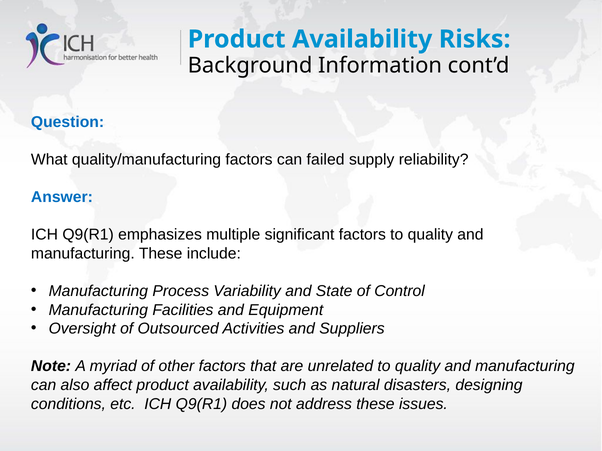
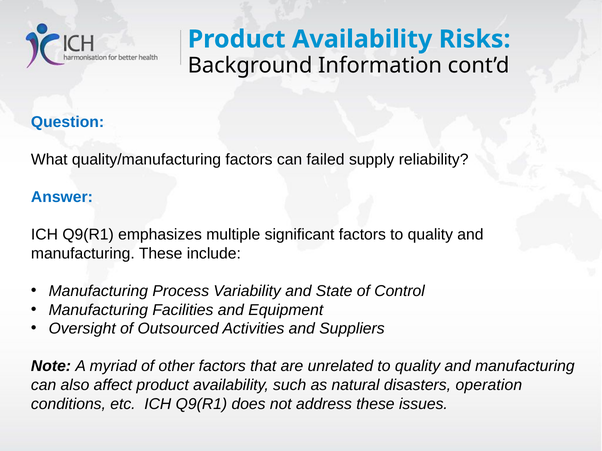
designing: designing -> operation (489, 385)
